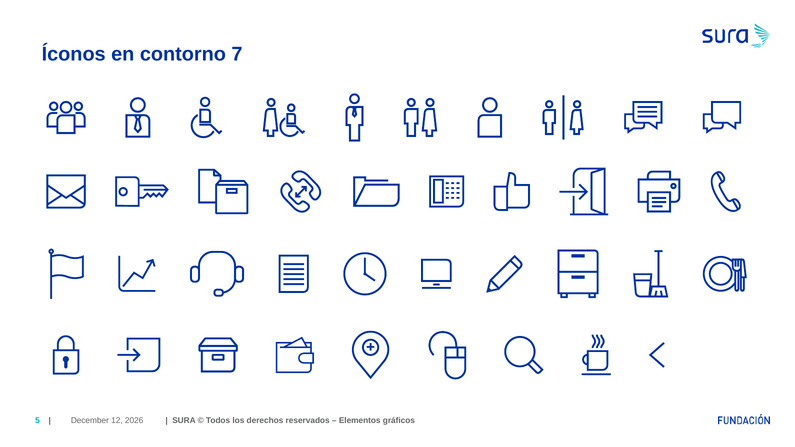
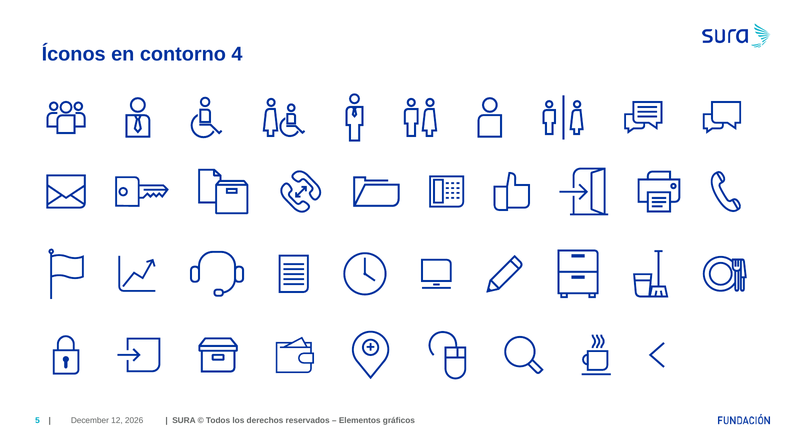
7: 7 -> 4 (237, 54)
